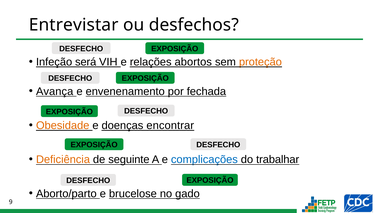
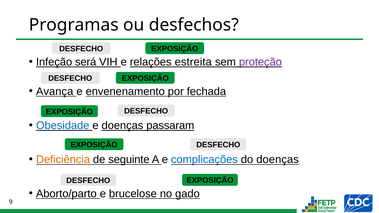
Entrevistar: Entrevistar -> Programas (74, 25)
abortos: abortos -> estreita (193, 62)
proteção colour: orange -> purple (260, 62)
Obesidade colour: orange -> blue (63, 126)
encontrar: encontrar -> passaram (170, 126)
do trabalhar: trabalhar -> doenças (278, 160)
